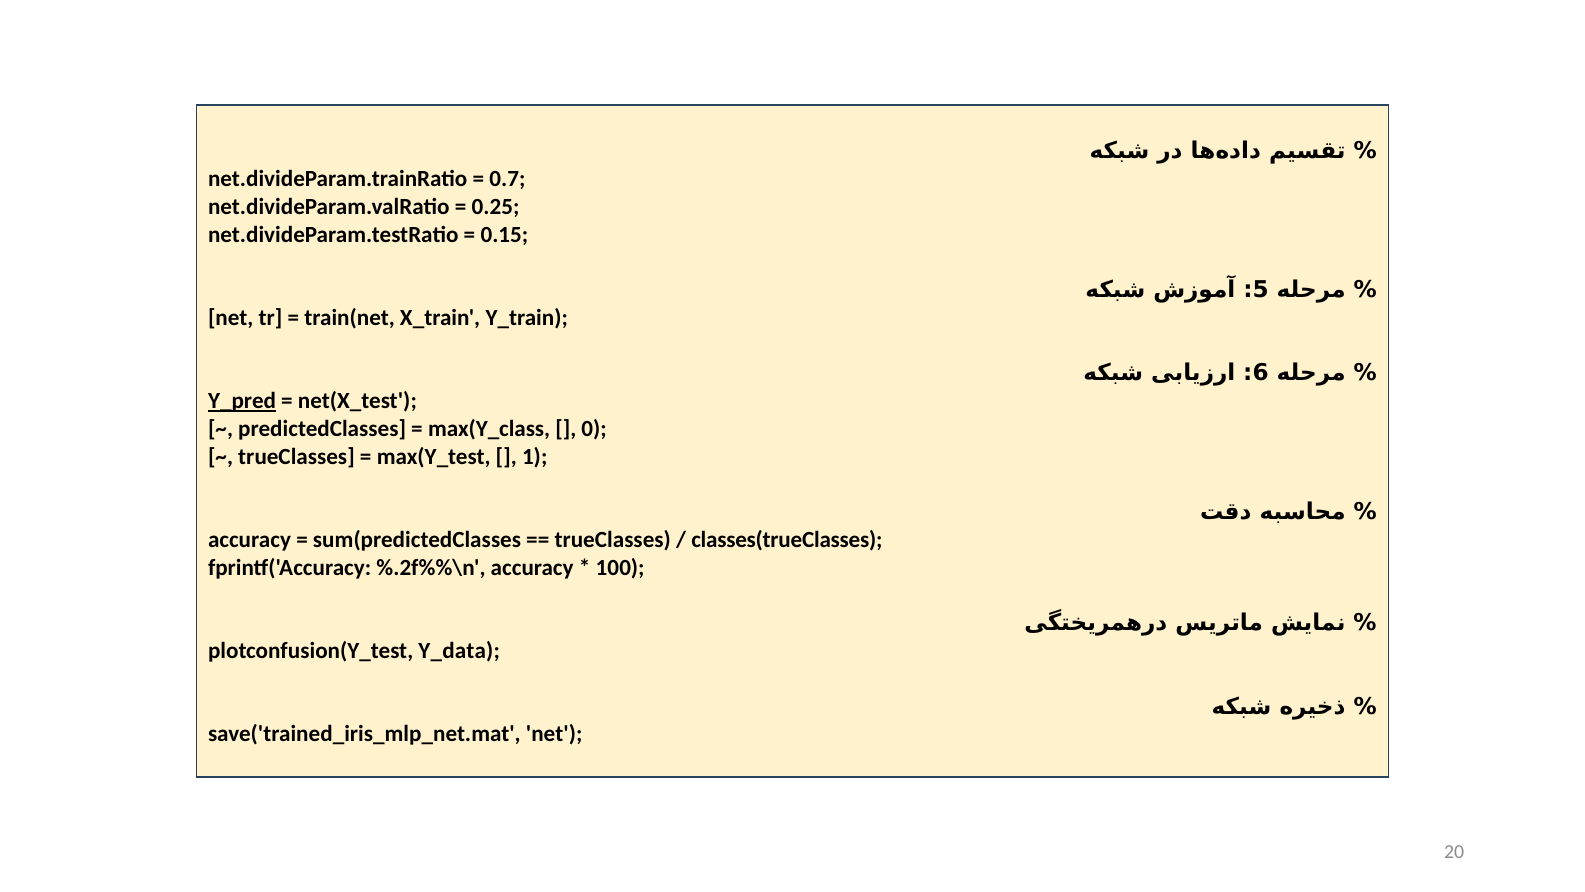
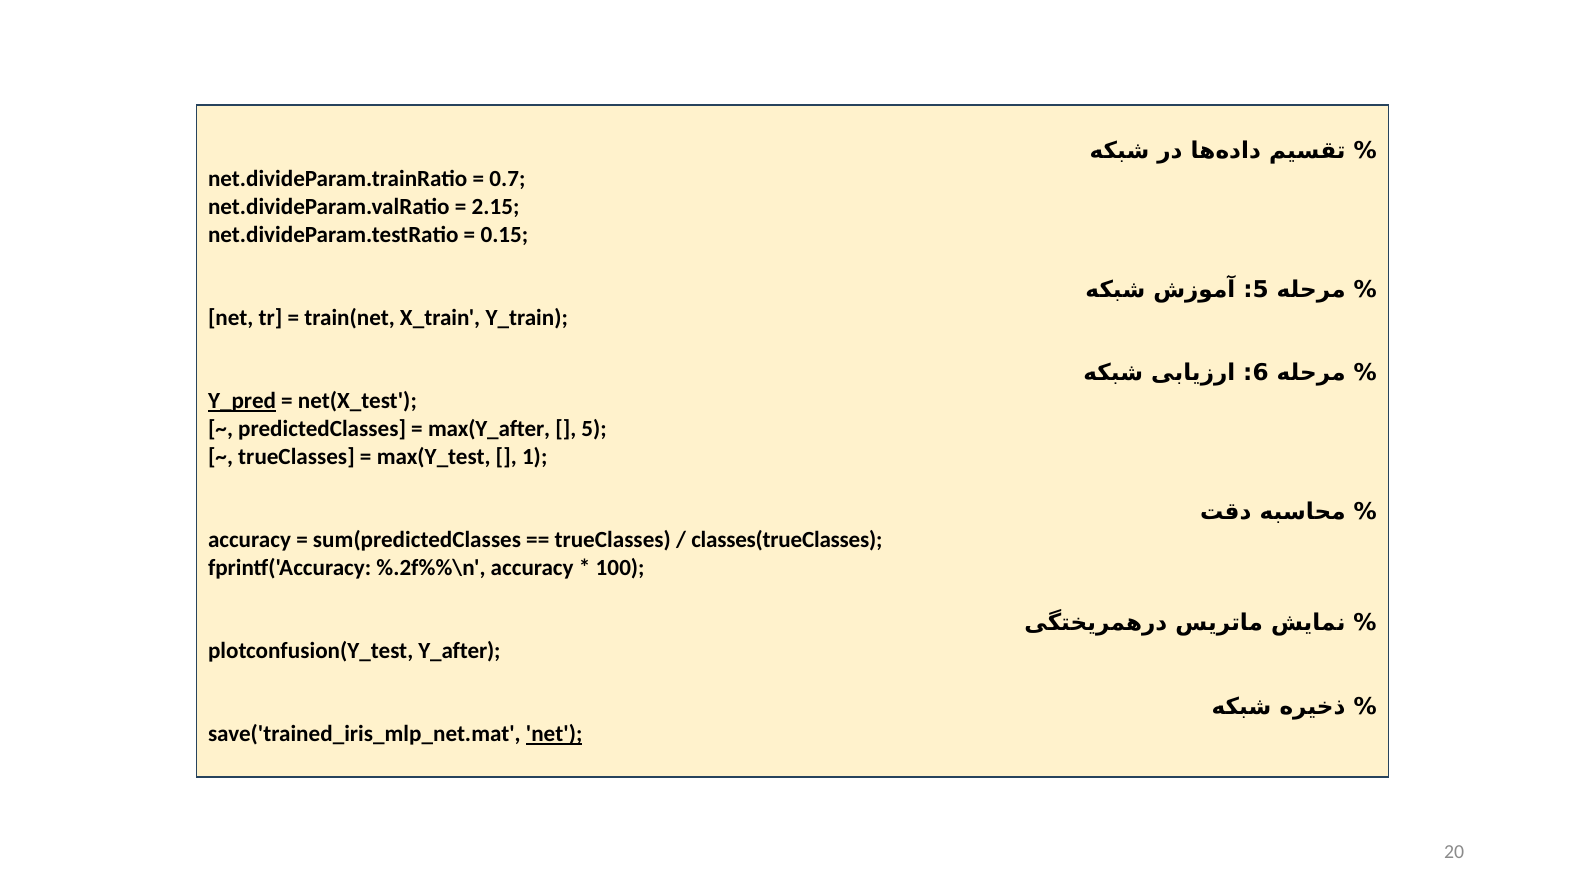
0.25: 0.25 -> 2.15 (496, 207)
max(Y_class: max(Y_class -> max(Y_after (489, 429)
0: 0 -> 5 (594, 429)
Y_data: Y_data -> Y_after (459, 651)
net underline: none -> present (554, 734)
